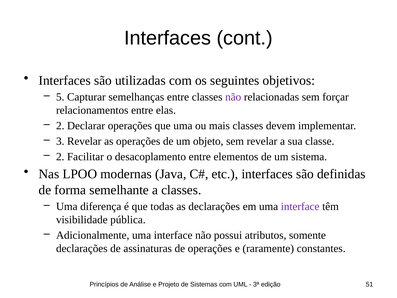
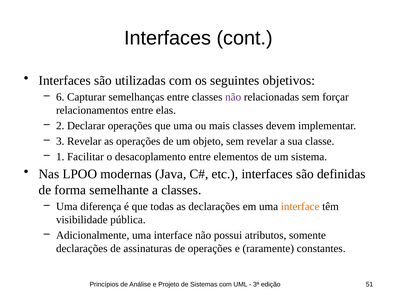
5: 5 -> 6 (60, 97)
2: 2 -> 1 (60, 157)
interface colour: purple -> orange (300, 206)
